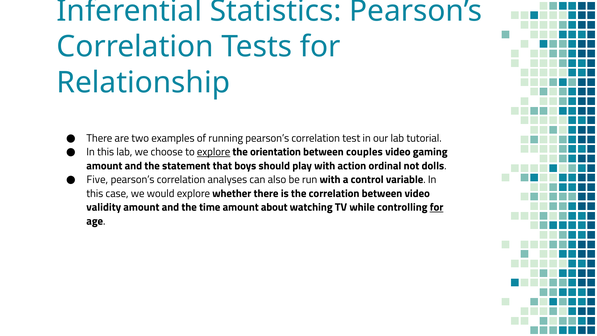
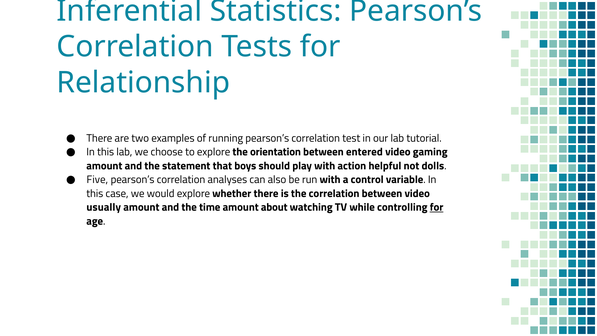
explore underline: present -> none (214, 152)
couples: couples -> entered (364, 152)
ordinal: ordinal -> helpful (385, 166)
validity: validity -> usually (104, 207)
